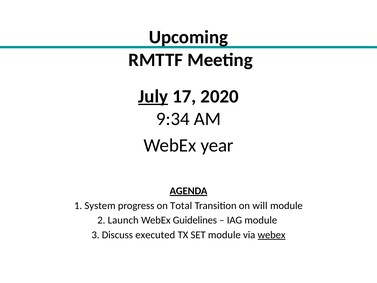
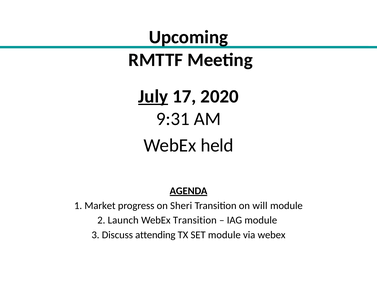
9:34: 9:34 -> 9:31 (173, 119)
year: year -> held (217, 145)
System: System -> Market (100, 205)
Total: Total -> Sheri (181, 205)
WebEx Guidelines: Guidelines -> Transition (195, 220)
executed: executed -> attending (155, 235)
webex underline: present -> none (272, 235)
